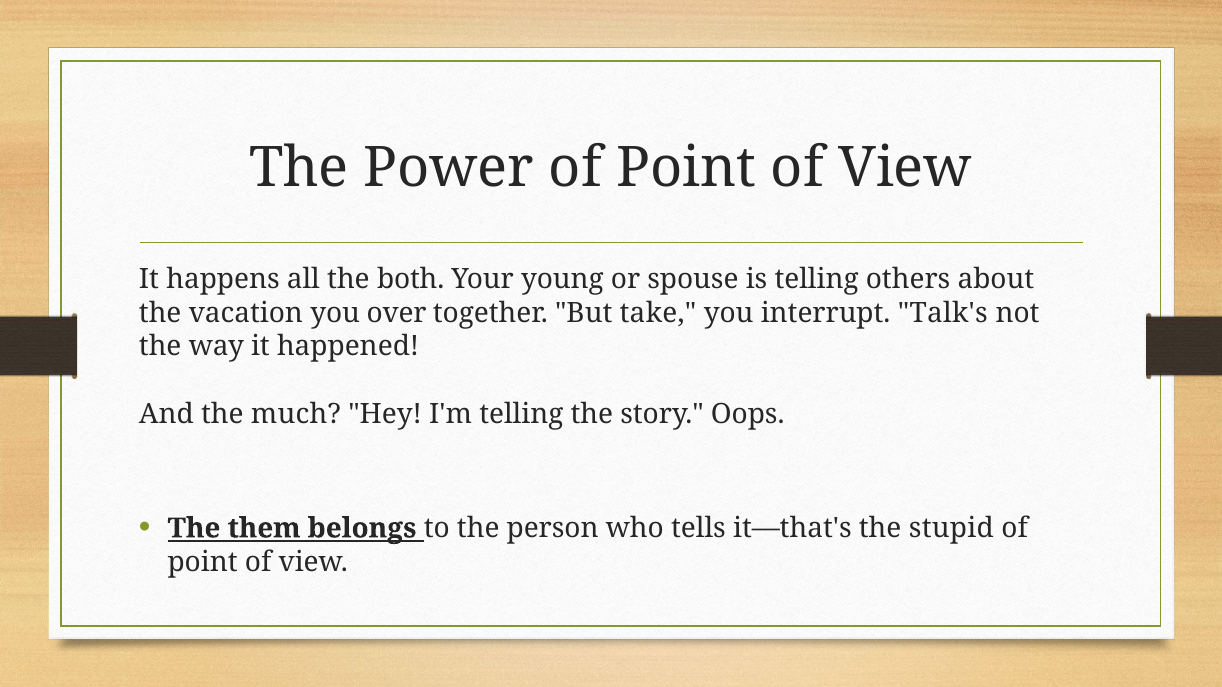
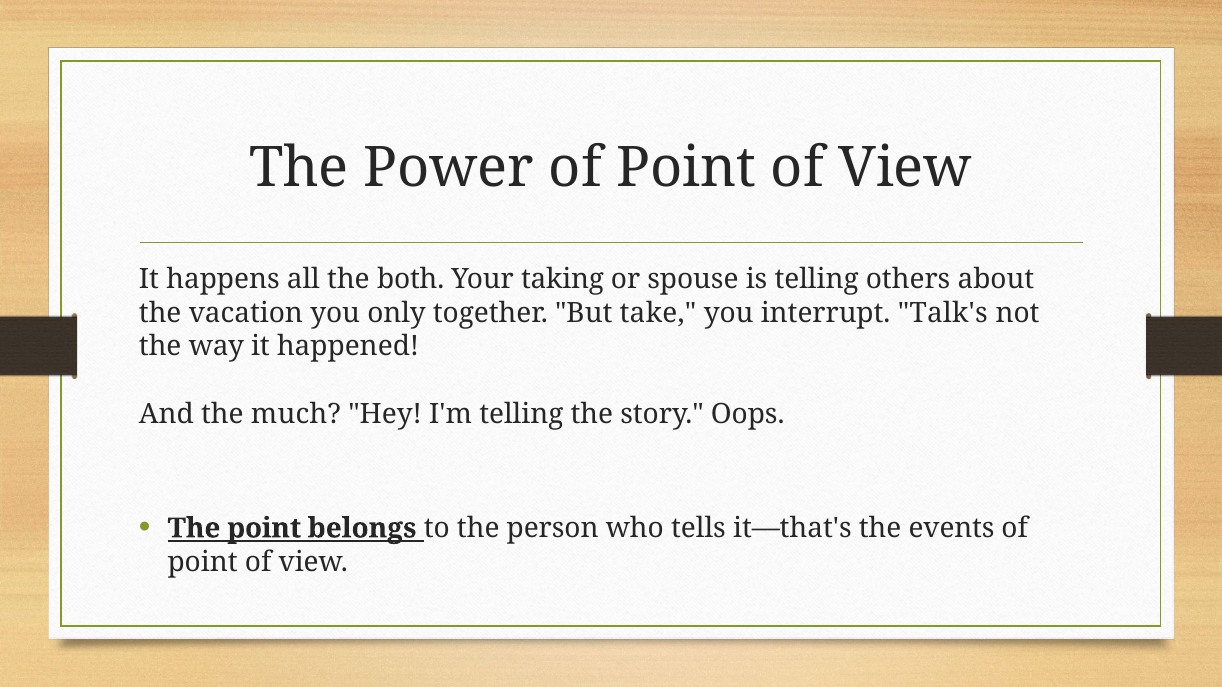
young: young -> taking (562, 280)
over: over -> only (396, 313)
The them: them -> point (264, 529)
stupid: stupid -> events (952, 529)
